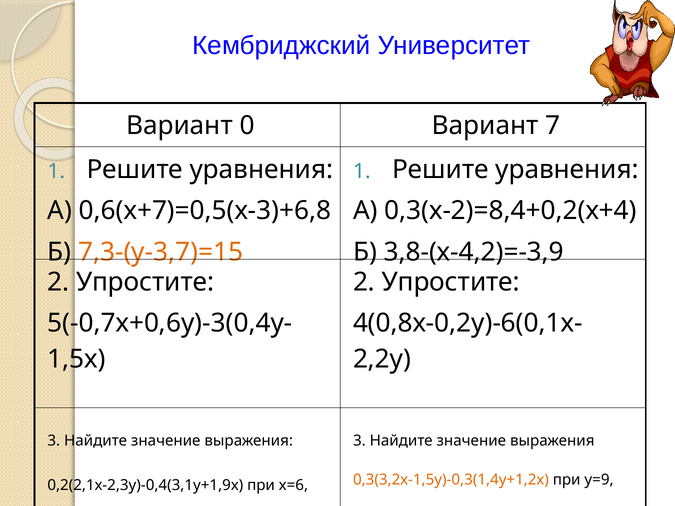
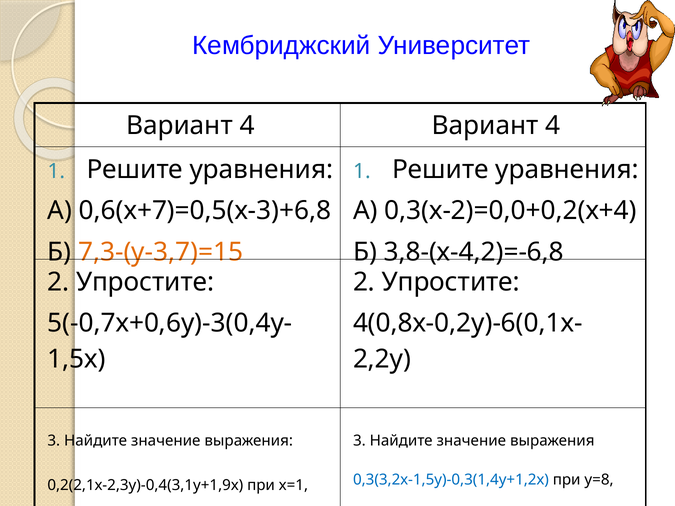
0: 0 -> 4 (247, 126)
7: 7 -> 4 (553, 126)
0,3(х-2)=8,4+0,2(х+4: 0,3(х-2)=8,4+0,2(х+4 -> 0,3(х-2)=0,0+0,2(х+4 (511, 211)
3,8-(х-4,2)=-3,9: 3,8-(х-4,2)=-3,9 -> 3,8-(х-4,2)=-6,8 (474, 252)
0,3(3,2х-1,5у)-0,3(1,4у+1,2х colour: orange -> blue (451, 480)
у=9: у=9 -> у=8 (599, 480)
х=6: х=6 -> х=1 (293, 485)
